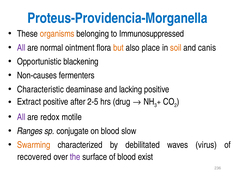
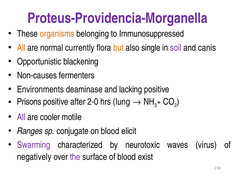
Proteus-Providencia-Morganella colour: blue -> purple (117, 18)
All colour: purple -> orange (21, 48)
ointment: ointment -> currently (80, 48)
place: place -> single (151, 48)
soil colour: orange -> purple (176, 48)
Characteristic: Characteristic -> Environments (40, 89)
Extract: Extract -> Prisons (29, 102)
2-5: 2-5 -> 2-0 (93, 102)
drug: drug -> lung (122, 102)
redox: redox -> cooler (50, 117)
slow: slow -> elicit (129, 131)
Swarming colour: orange -> purple (34, 145)
debilitated: debilitated -> neurotoxic (143, 145)
recovered: recovered -> negatively (34, 157)
